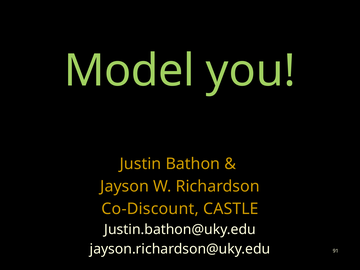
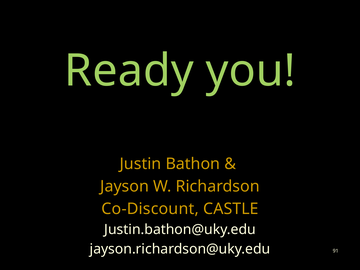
Model: Model -> Ready (129, 71)
